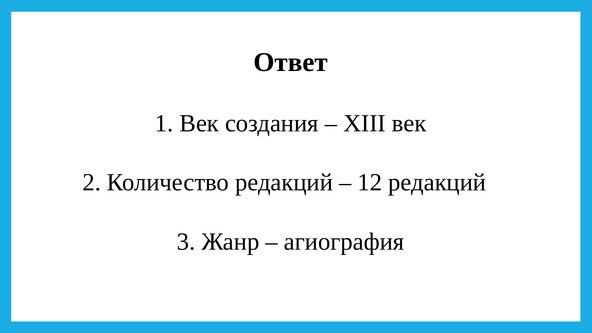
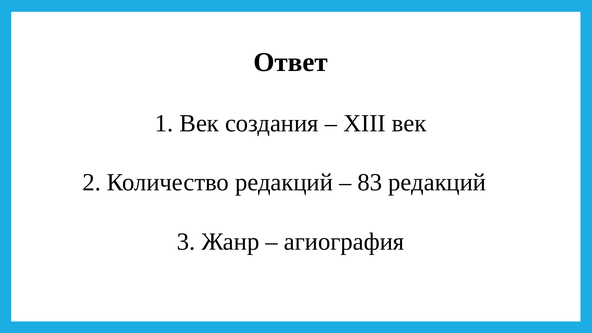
12: 12 -> 83 (370, 182)
